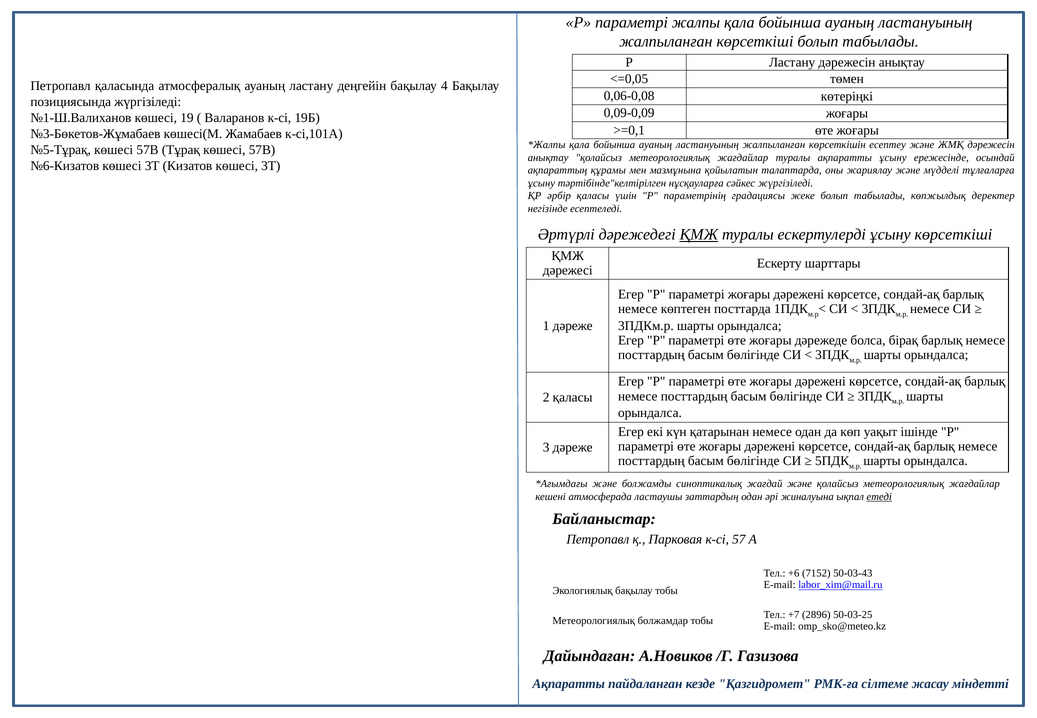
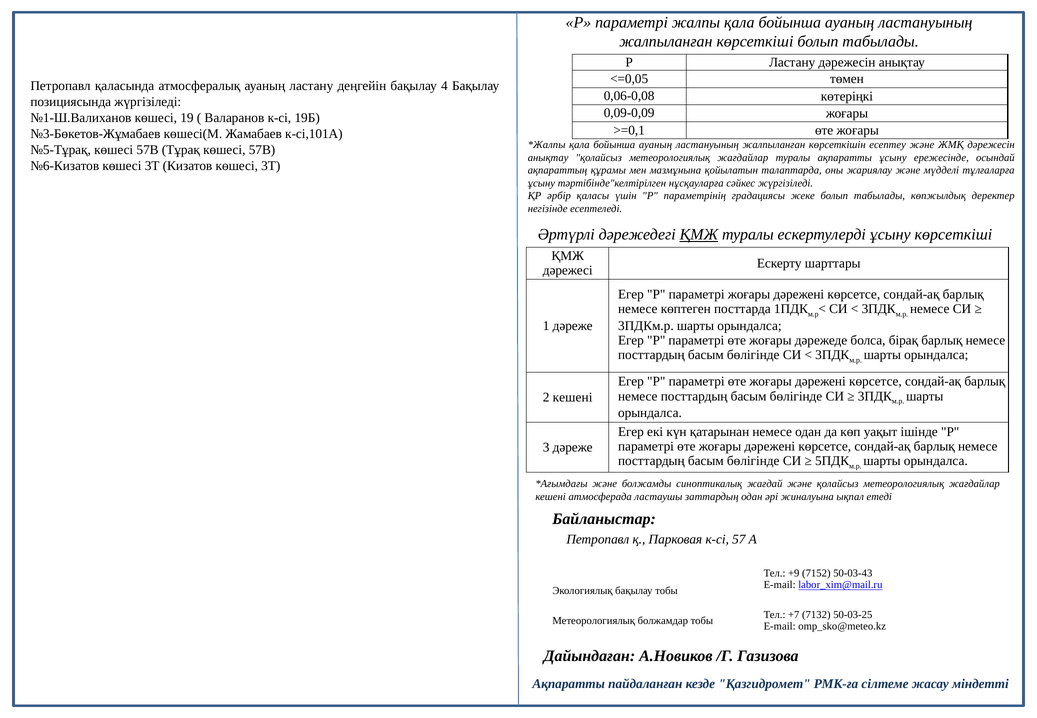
2 қаласы: қаласы -> кешені (573, 397)
етеді underline: present -> none (879, 497)
+6: +6 -> +9 (794, 573)
2896: 2896 -> 7132 (816, 615)
